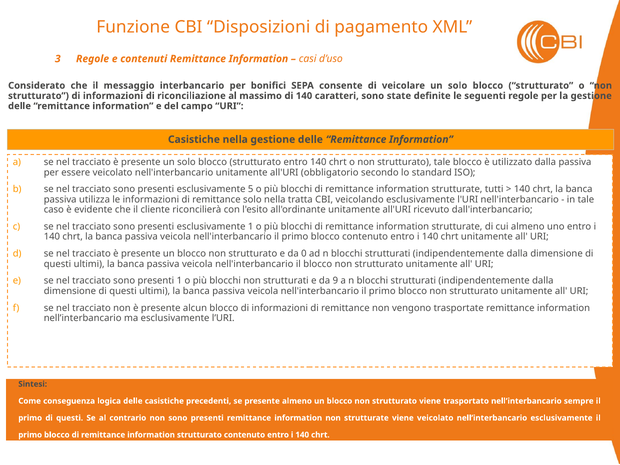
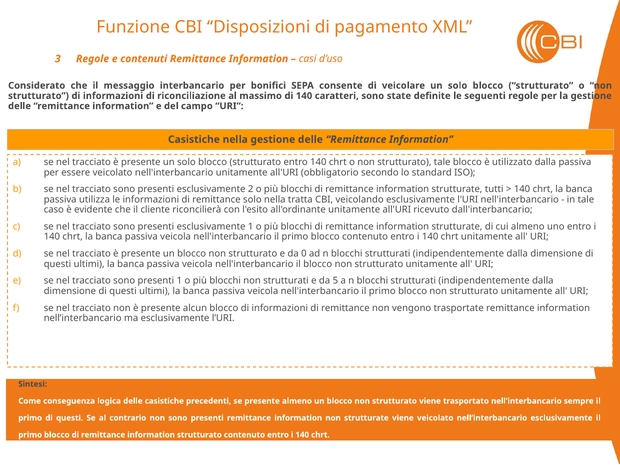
5: 5 -> 2 (251, 189)
9: 9 -> 5 (335, 281)
